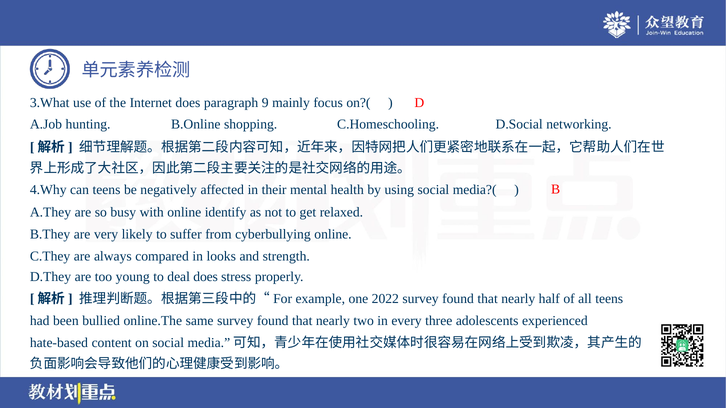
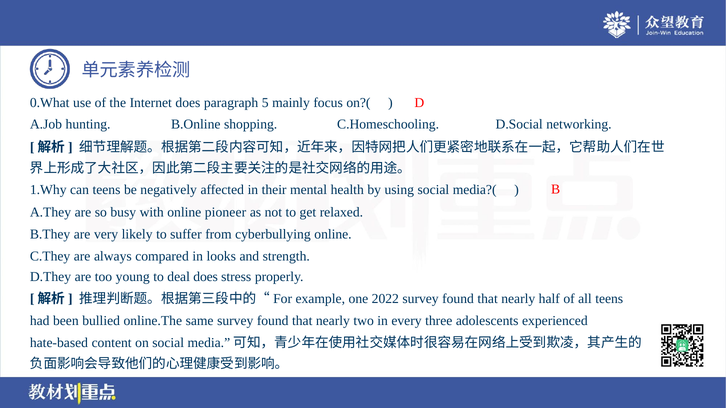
3.What: 3.What -> 0.What (50, 103)
9: 9 -> 5 (265, 103)
4.Why: 4.Why -> 1.Why (48, 190)
identify: identify -> pioneer (225, 213)
